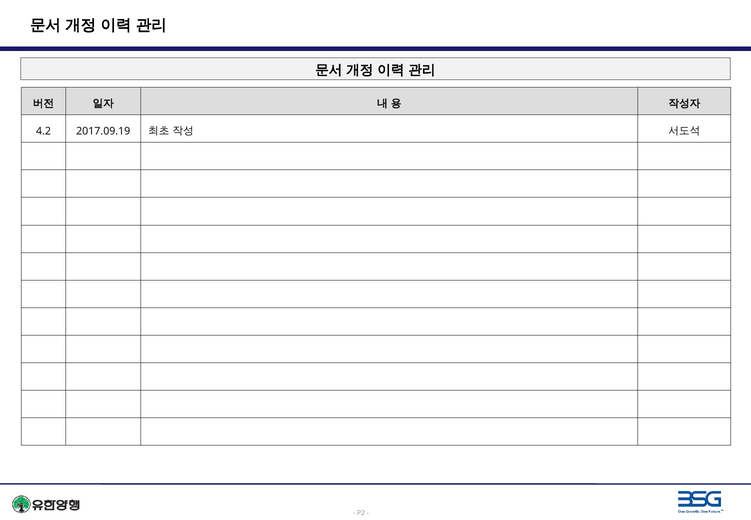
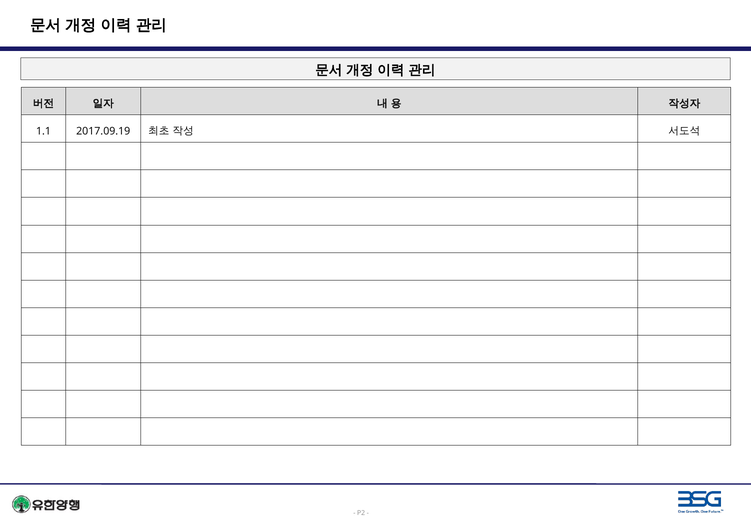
4.2: 4.2 -> 1.1 (44, 131)
